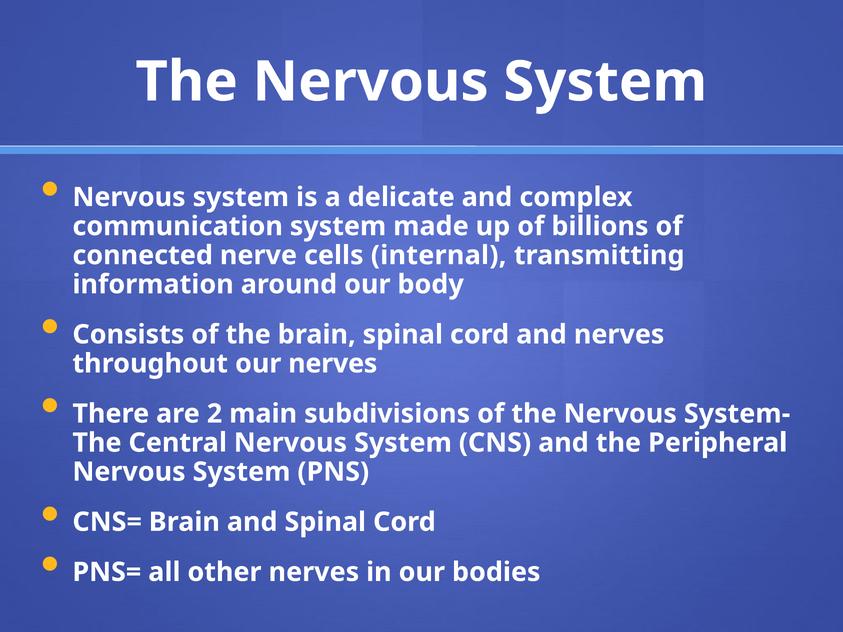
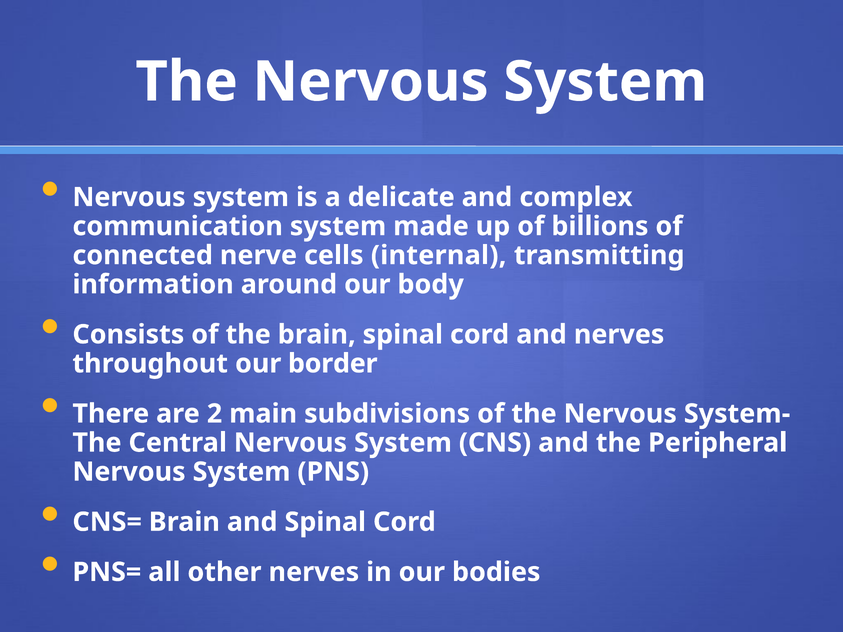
our nerves: nerves -> border (333, 364)
